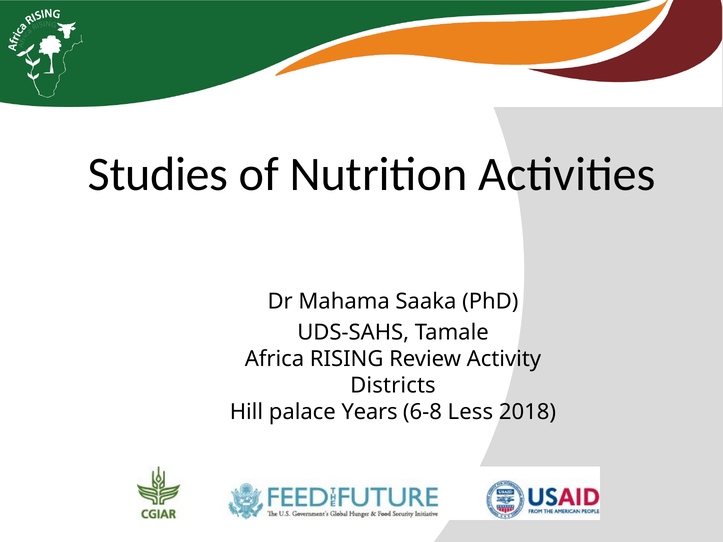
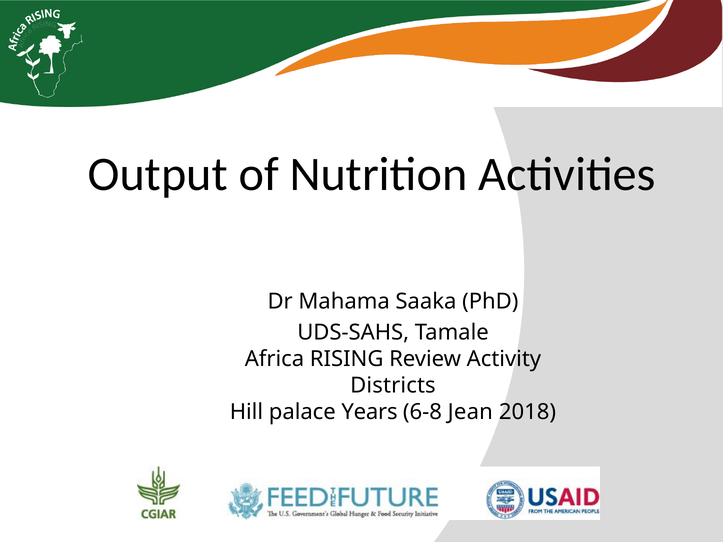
Studies: Studies -> Output (158, 174)
Less: Less -> Jean (470, 412)
